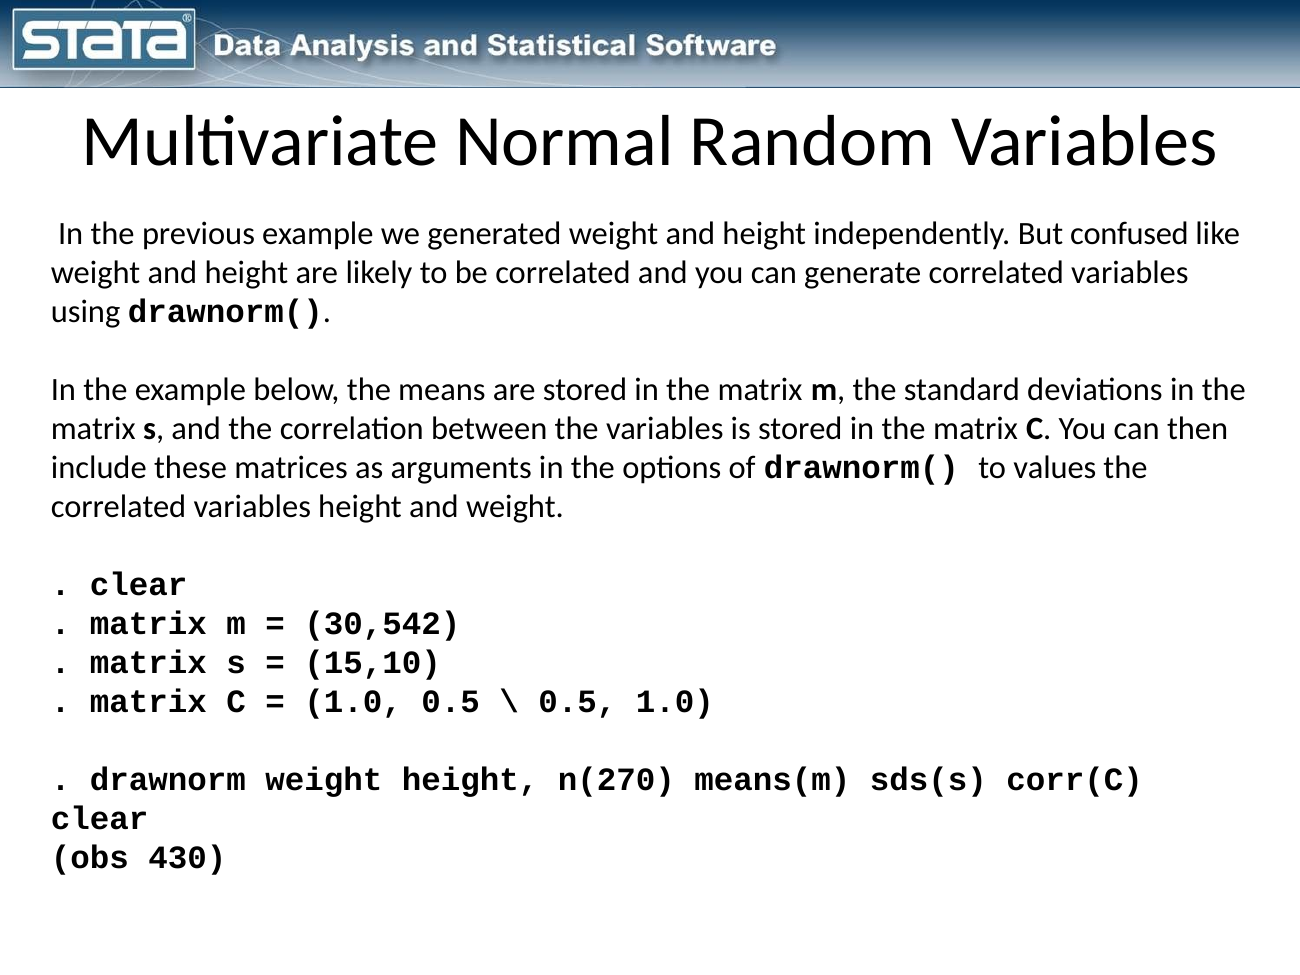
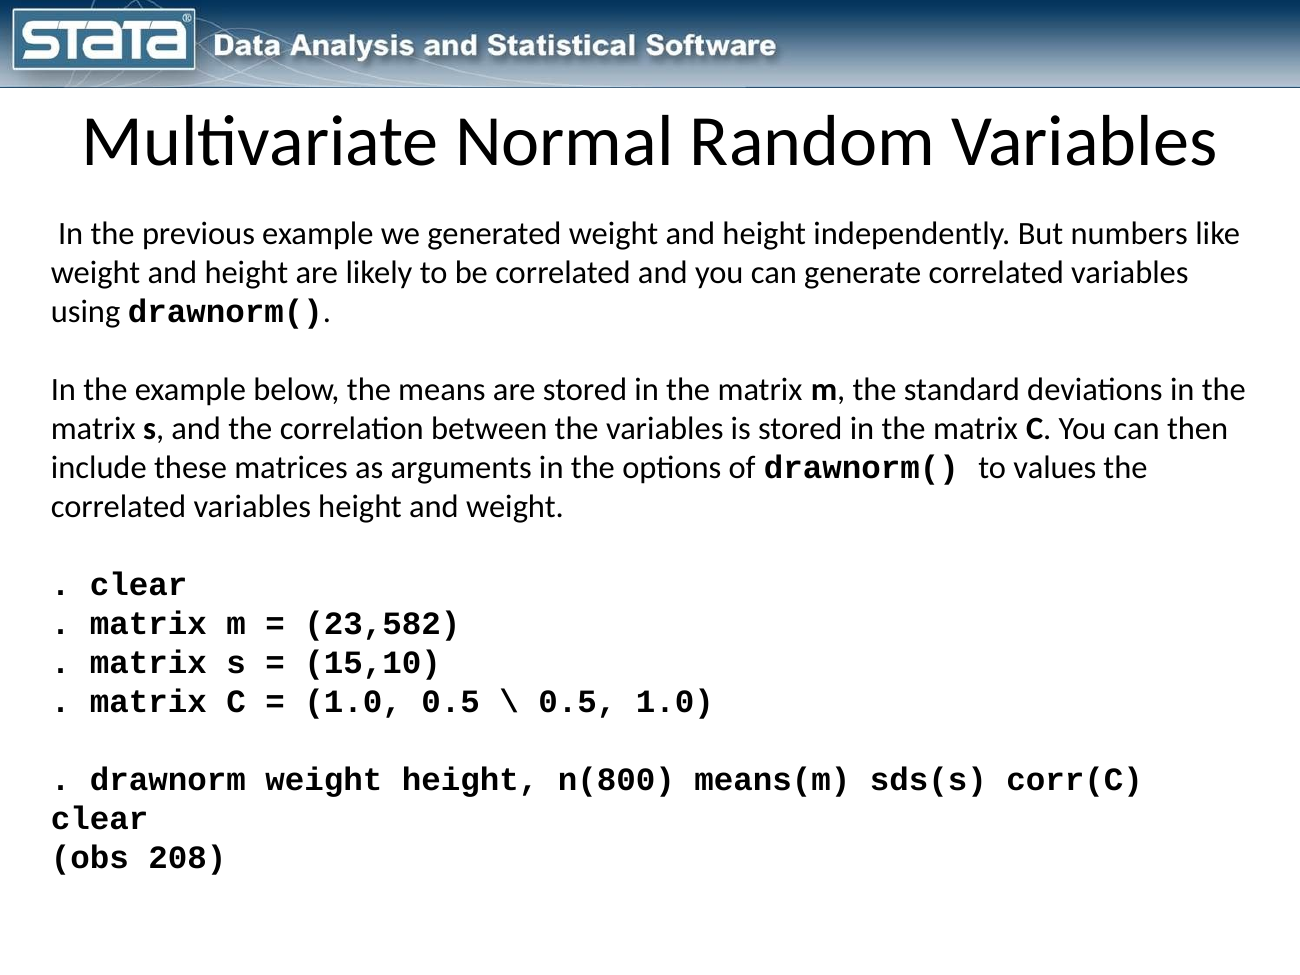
confused: confused -> numbers (1129, 234)
30,542: 30,542 -> 23,582 (382, 624)
n(270: n(270 -> n(800 (616, 780)
430: 430 -> 208 (187, 858)
